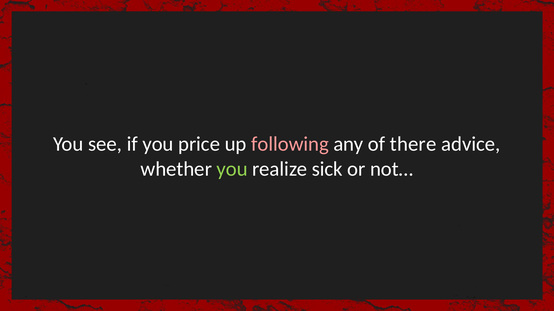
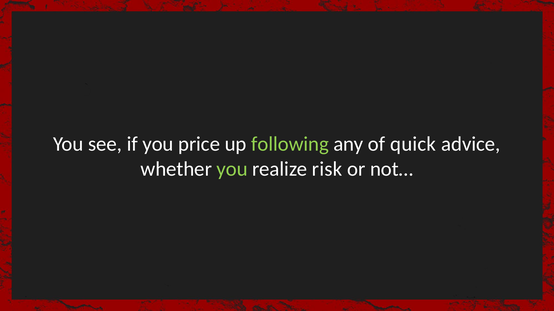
following colour: pink -> light green (290, 144)
there: there -> quick (413, 144)
sick: sick -> risk (327, 169)
